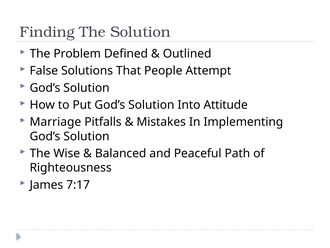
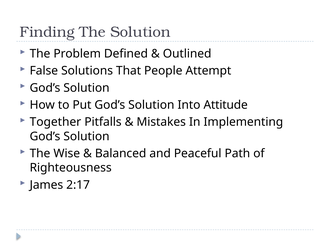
Marriage: Marriage -> Together (55, 122)
7:17: 7:17 -> 2:17 (78, 184)
